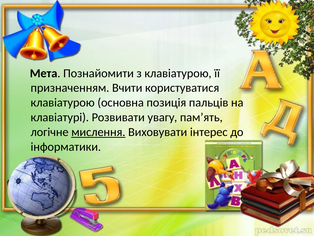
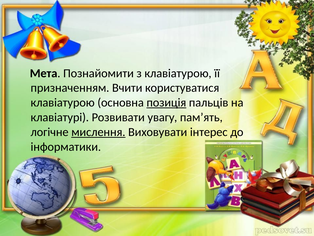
позиція underline: none -> present (166, 102)
